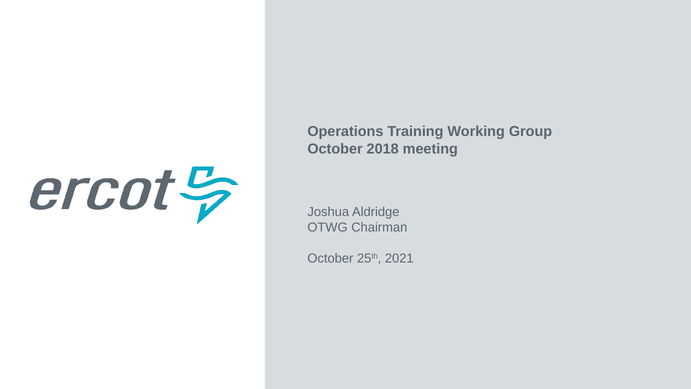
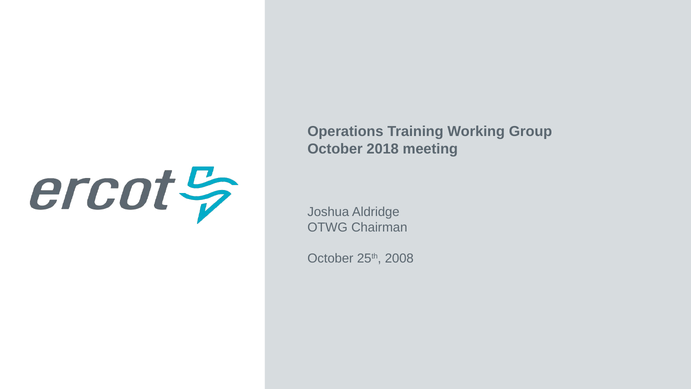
2021: 2021 -> 2008 (399, 258)
